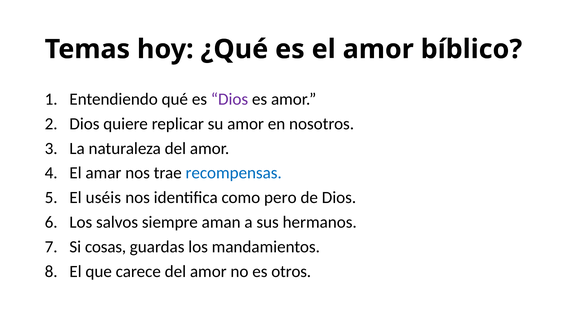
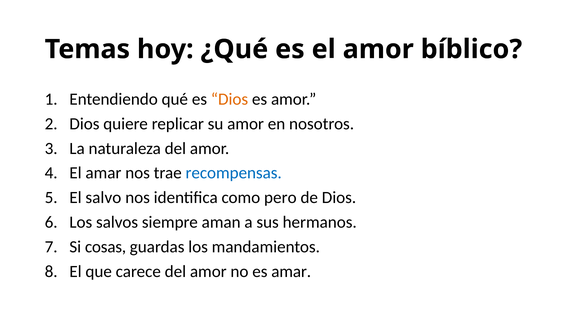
Dios colour: purple -> orange (230, 99)
uséis: uséis -> salvo (103, 197)
es otros: otros -> amar (291, 271)
